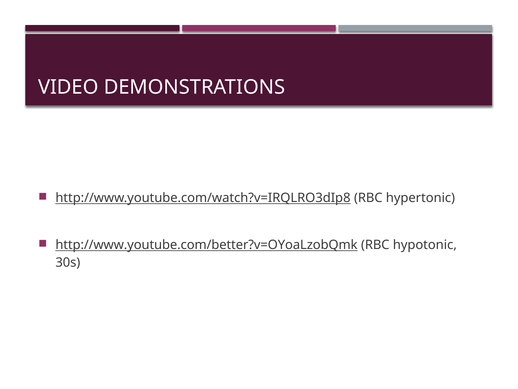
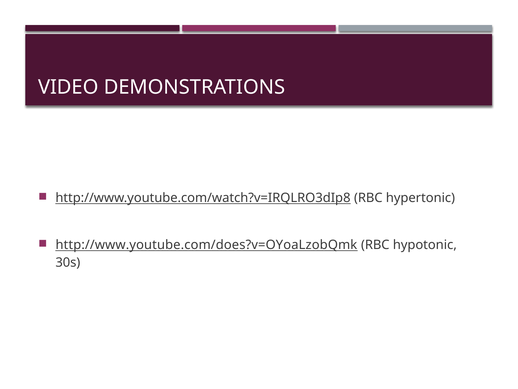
http://www.youtube.com/better?v=OYoaLzobQmk: http://www.youtube.com/better?v=OYoaLzobQmk -> http://www.youtube.com/does?v=OYoaLzobQmk (206, 245)
